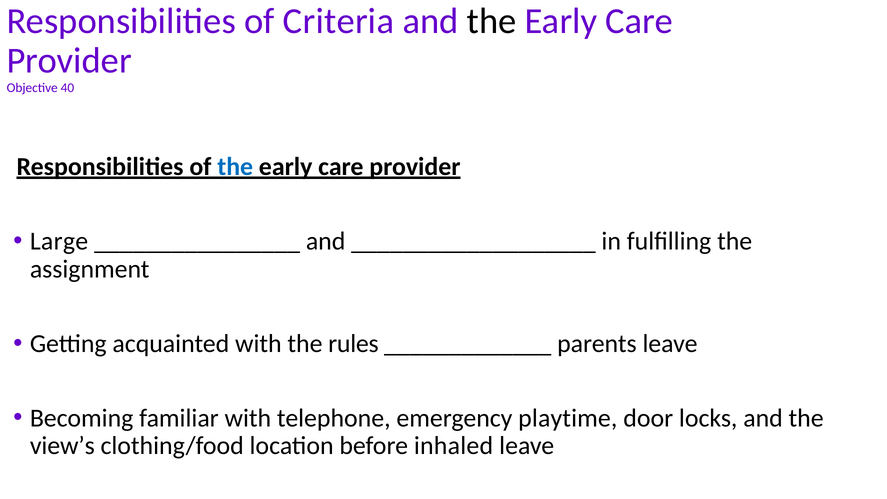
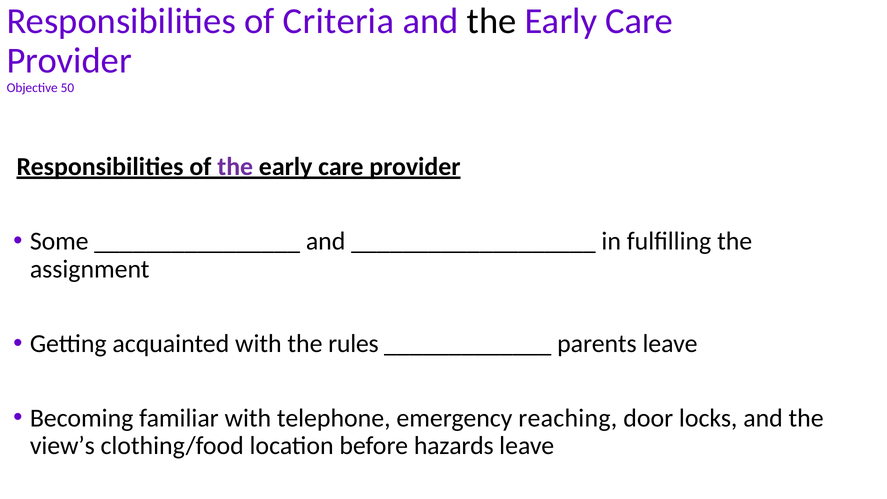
40: 40 -> 50 (67, 88)
the colour: blue -> purple (235, 167)
Large: Large -> Some (59, 241)
playtime: playtime -> reaching (568, 418)
inhaled: inhaled -> hazards (454, 446)
